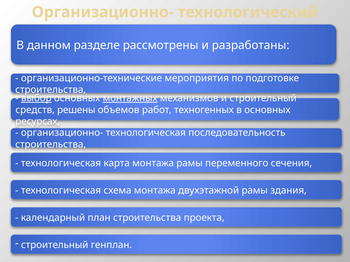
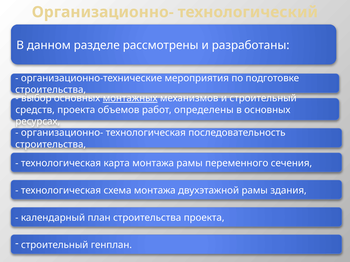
выбор underline: present -> none (36, 98)
средств решены: решены -> проекта (76, 110)
техногенных: техногенных -> определены (204, 110)
